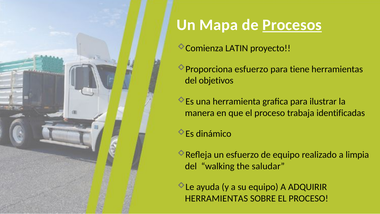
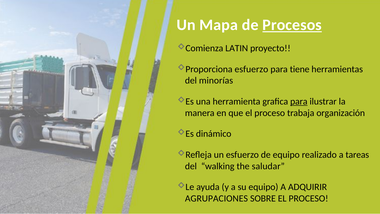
objetivos: objetivos -> minorías (216, 80)
para underline: none -> present (299, 101)
identificadas: identificadas -> organización (341, 113)
limpia: limpia -> tareas (357, 155)
HERRAMIENTAS: HERRAMIENTAS -> AGRUPACIONES (216, 198)
